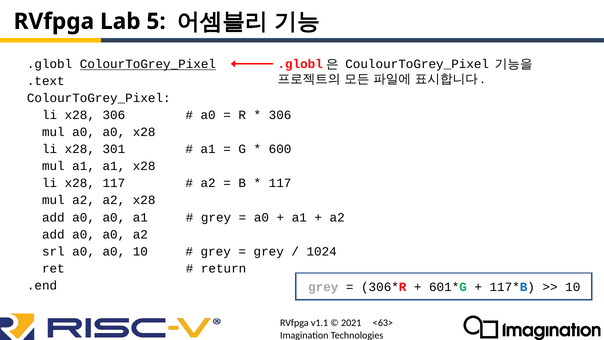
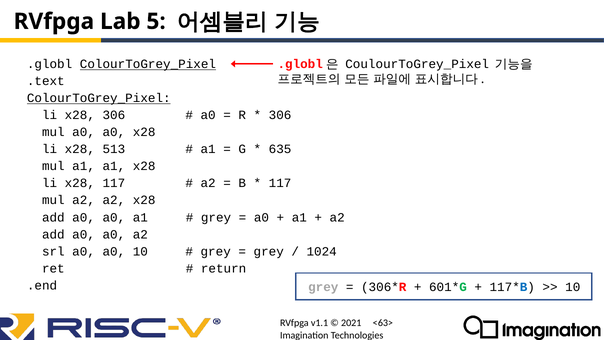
ColourToGrey_Pixel underline: none -> present (99, 98)
301: 301 -> 513 (114, 149)
600: 600 -> 635 (280, 149)
